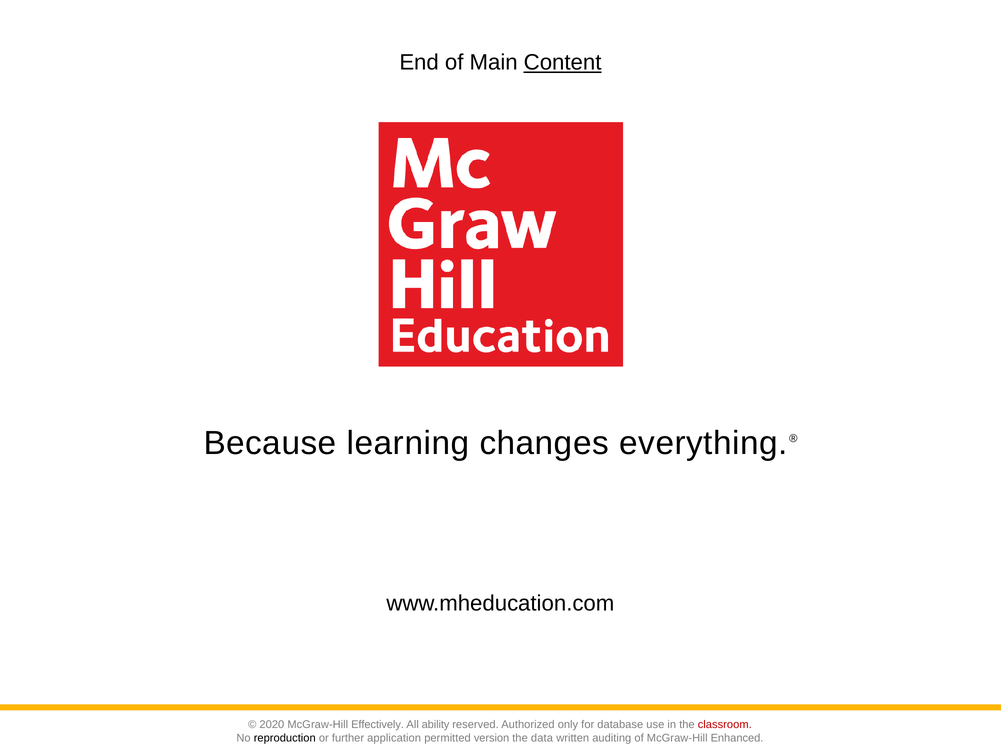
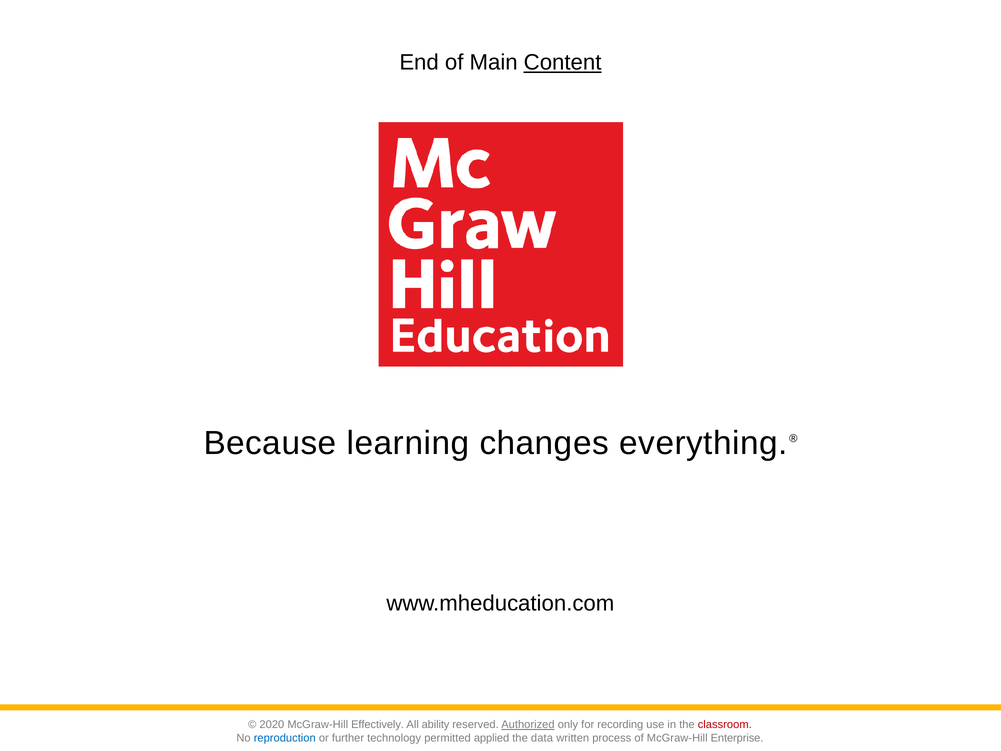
Authorized underline: none -> present (528, 725)
database: database -> recording (620, 725)
reproduction colour: black -> blue (285, 738)
application: application -> technology (394, 738)
version: version -> applied (492, 738)
auditing: auditing -> process (612, 738)
Enhanced: Enhanced -> Enterprise (737, 738)
